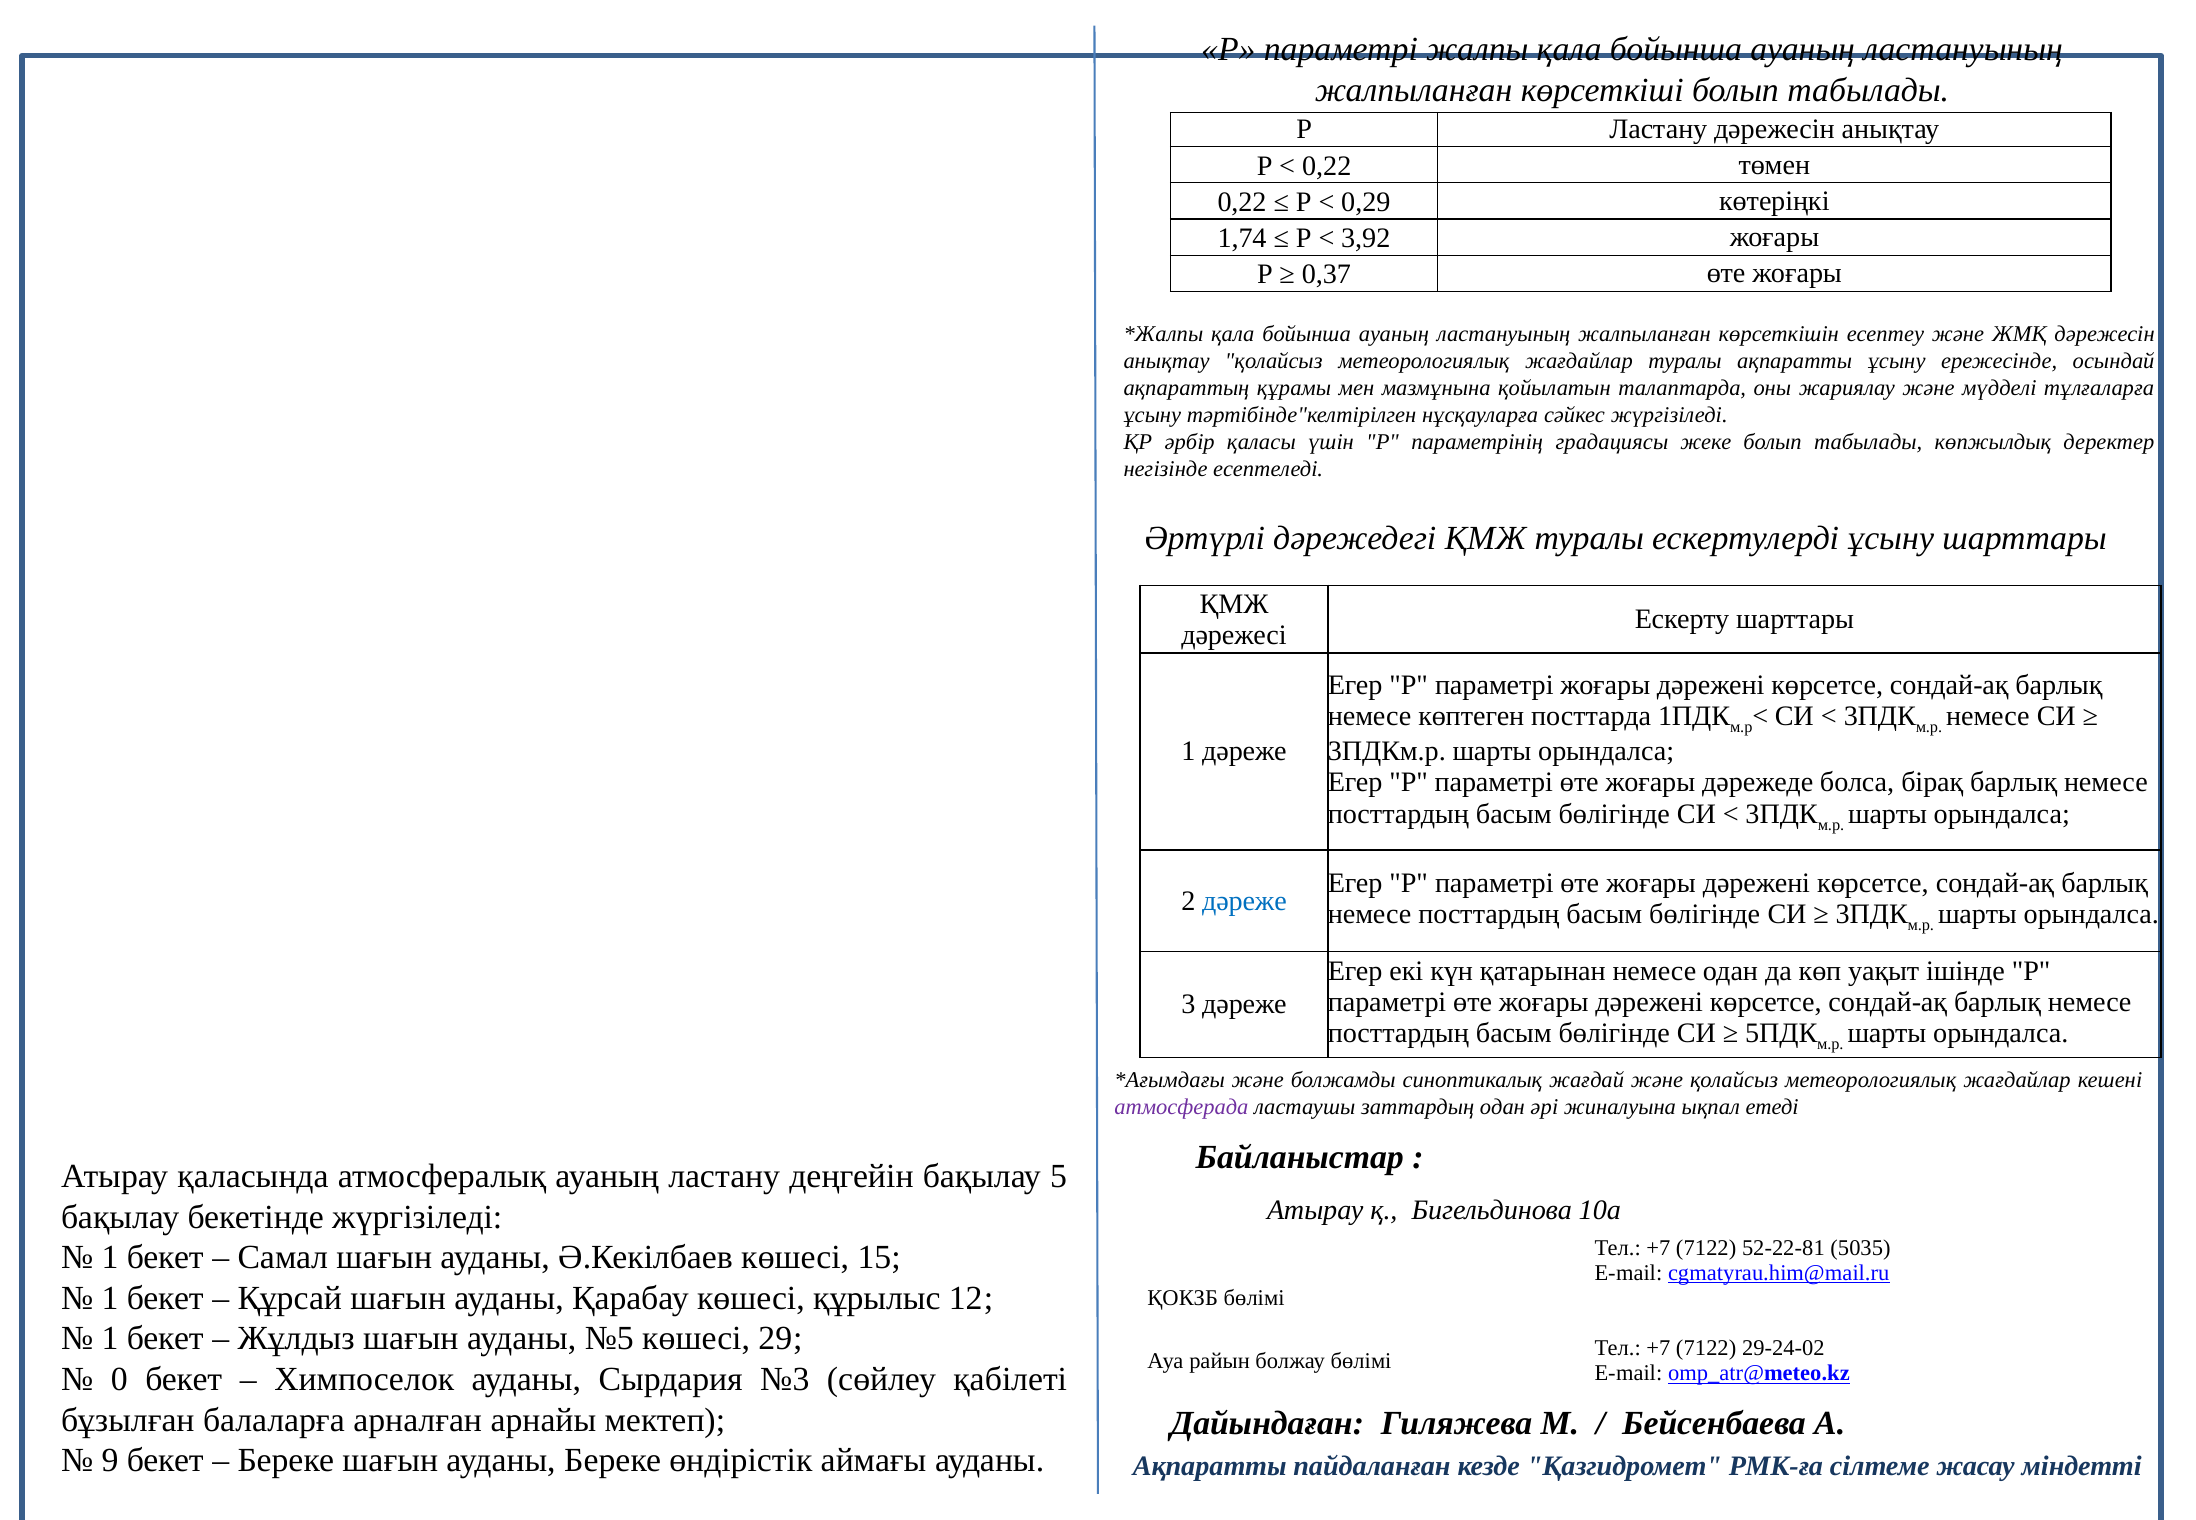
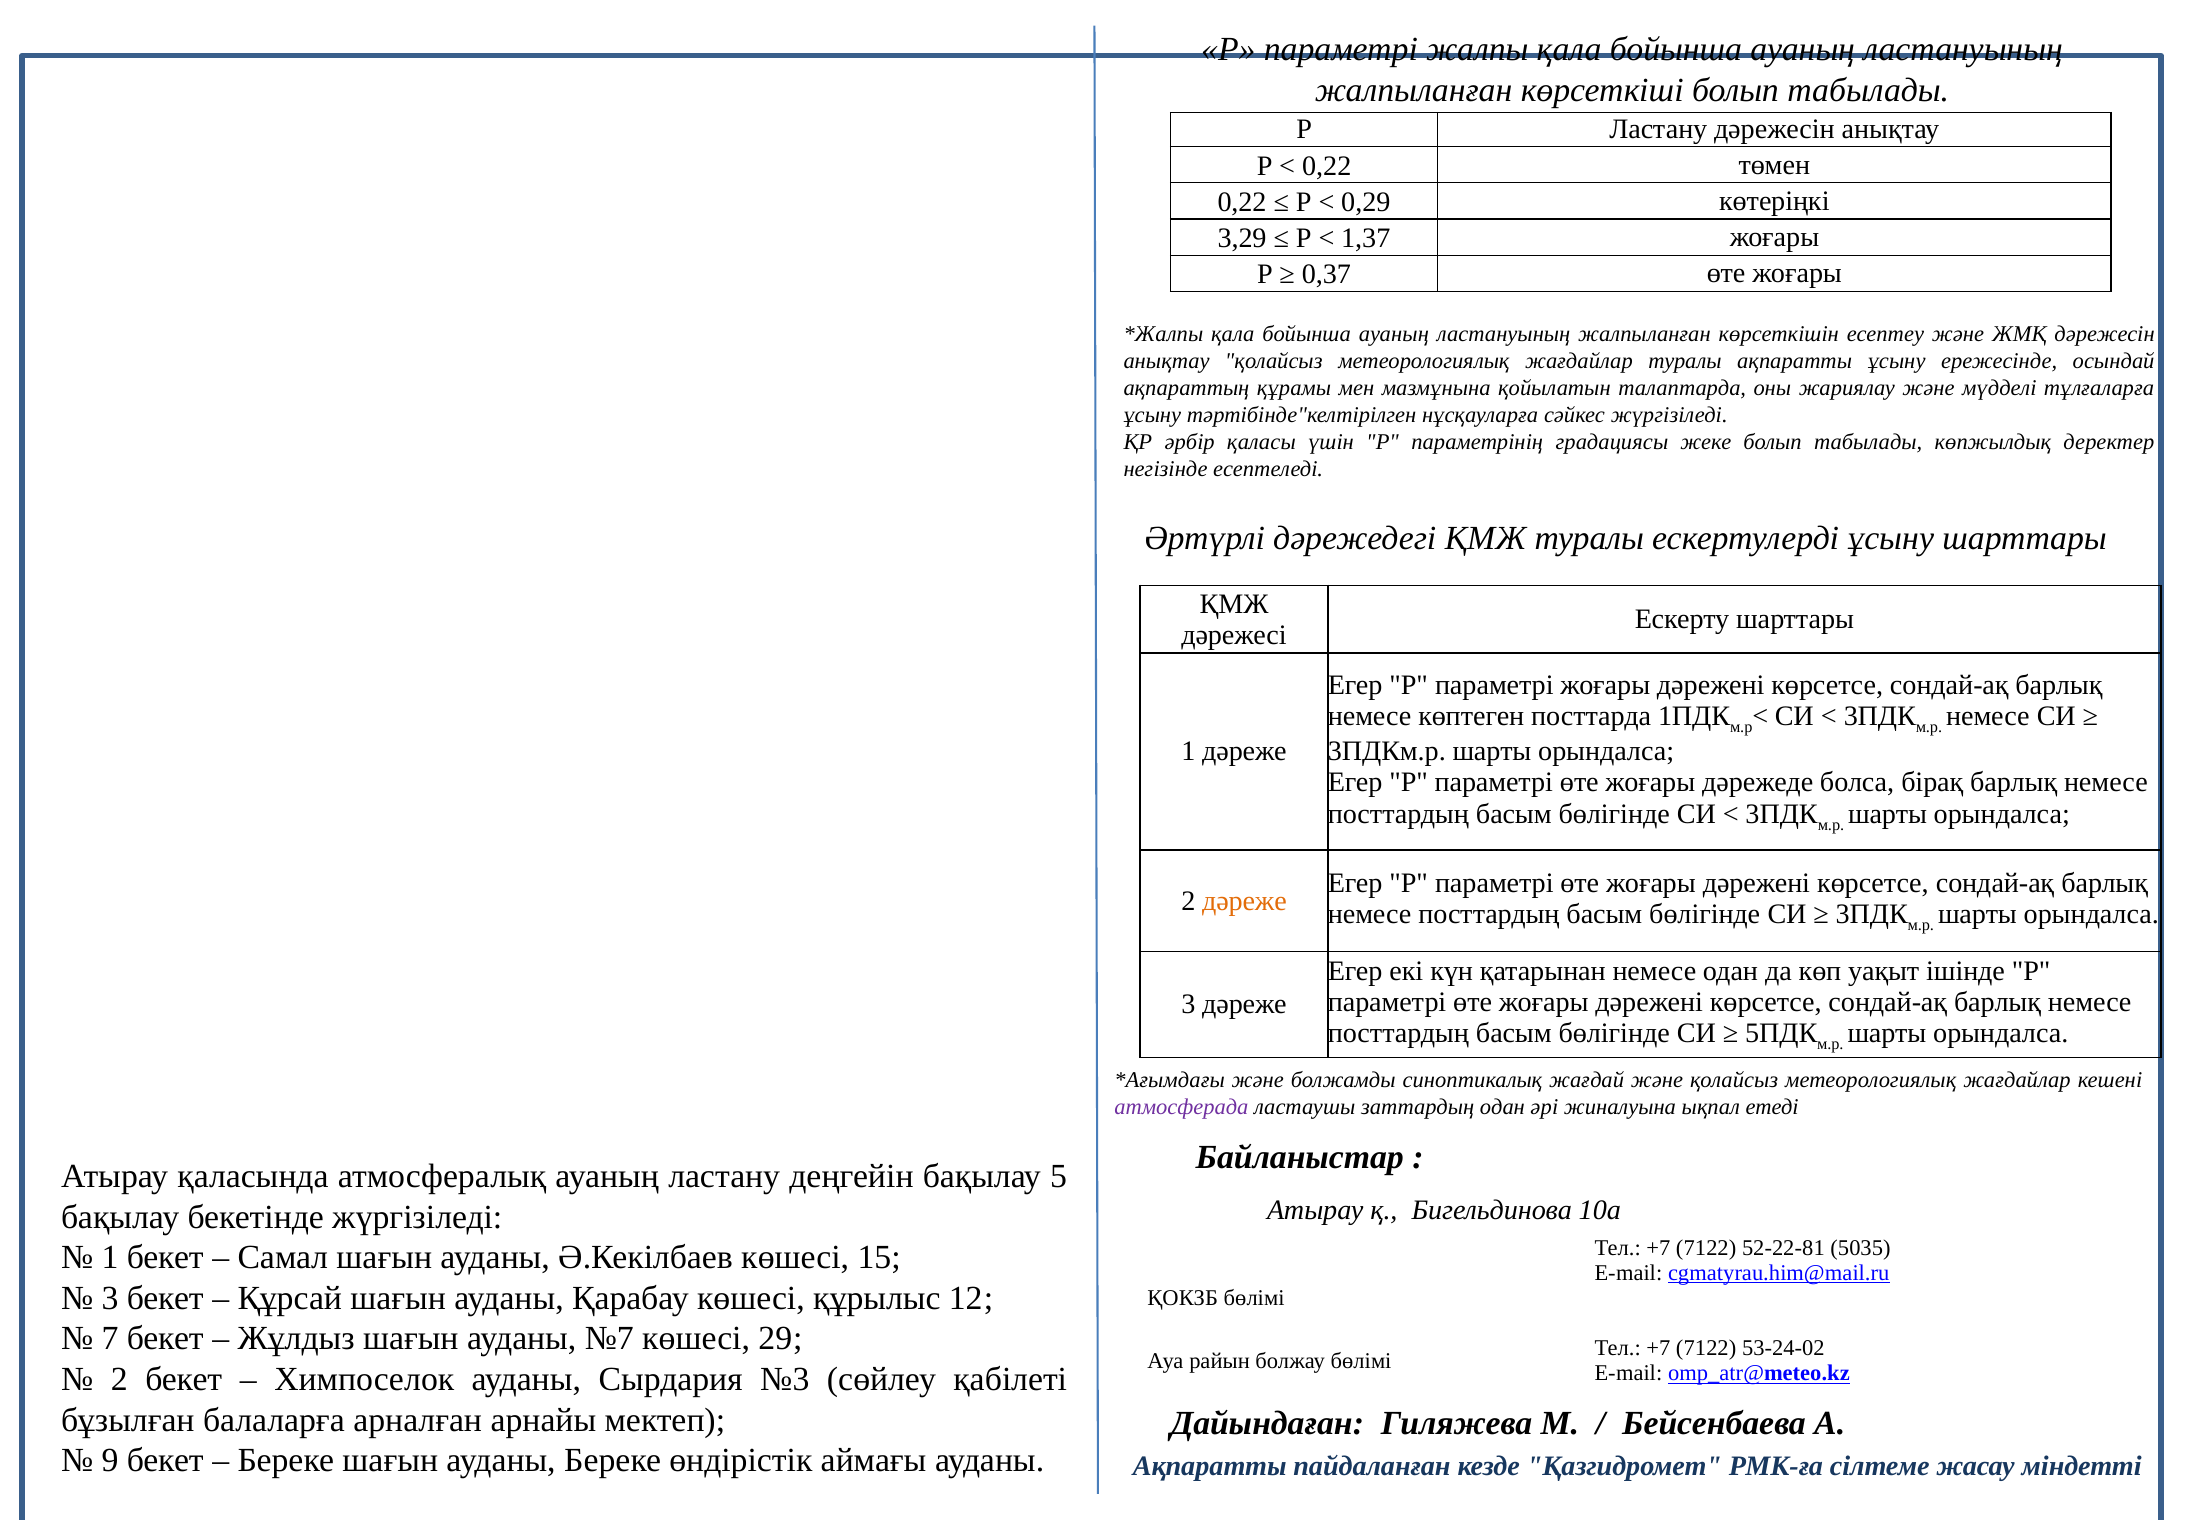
1,74: 1,74 -> 3,29 (1242, 238)
3,92: 3,92 -> 1,37 (1366, 238)
дәреже colour: blue -> orange (1244, 901)
1: 1 -> 3 (110, 1299)
1: 1 -> 7 (110, 1339)
№5: №5 -> №7 (609, 1339)
29-24-02: 29-24-02 -> 53-24-02 (1783, 1348)
0: 0 -> 2 (119, 1380)
